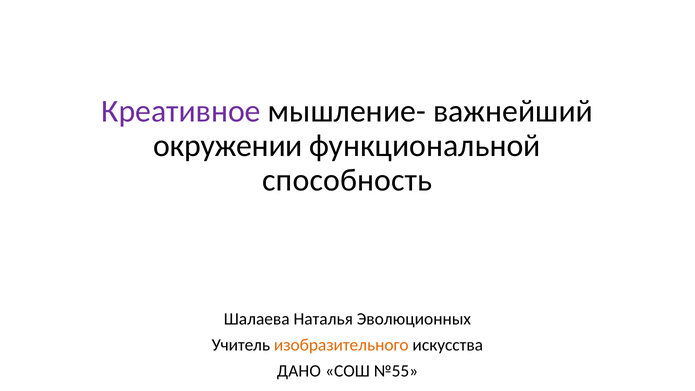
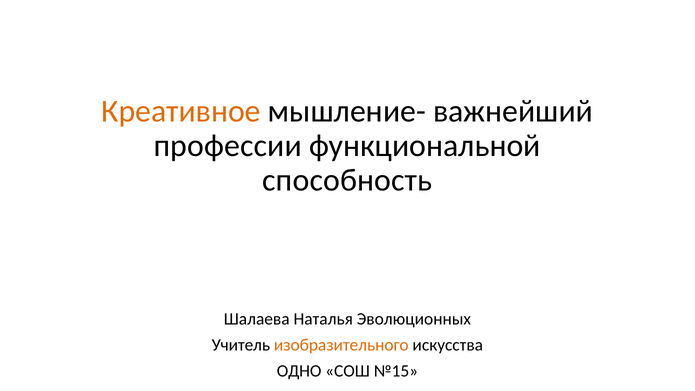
Креативное colour: purple -> orange (181, 111)
окружении: окружении -> профессии (228, 146)
ДАНО: ДАНО -> ОДНО (299, 371)
№55: №55 -> №15 (396, 371)
